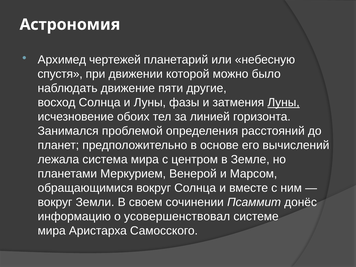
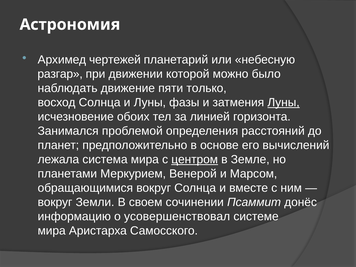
спустя: спустя -> разгар (60, 74)
другие: другие -> только (207, 88)
центром underline: none -> present (195, 159)
